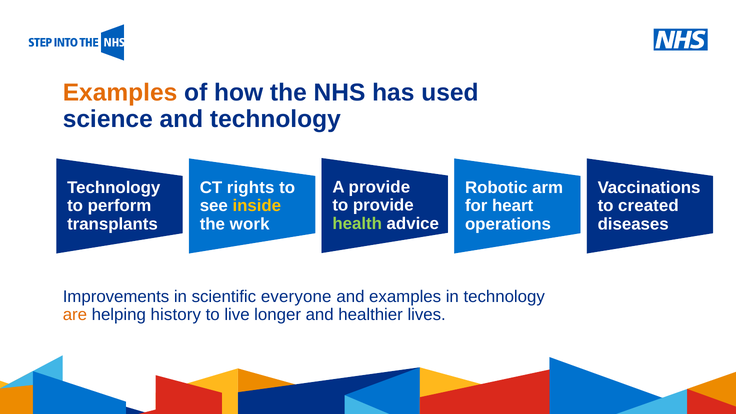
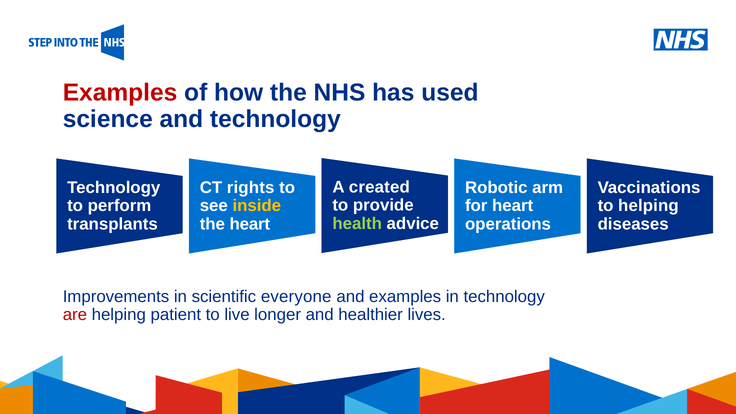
Examples colour: orange -> red (120, 93)
A provide: provide -> created (379, 187)
to created: created -> helping (648, 206)
the work: work -> heart (250, 224)
are colour: orange -> red (75, 315)
history: history -> patient (176, 315)
